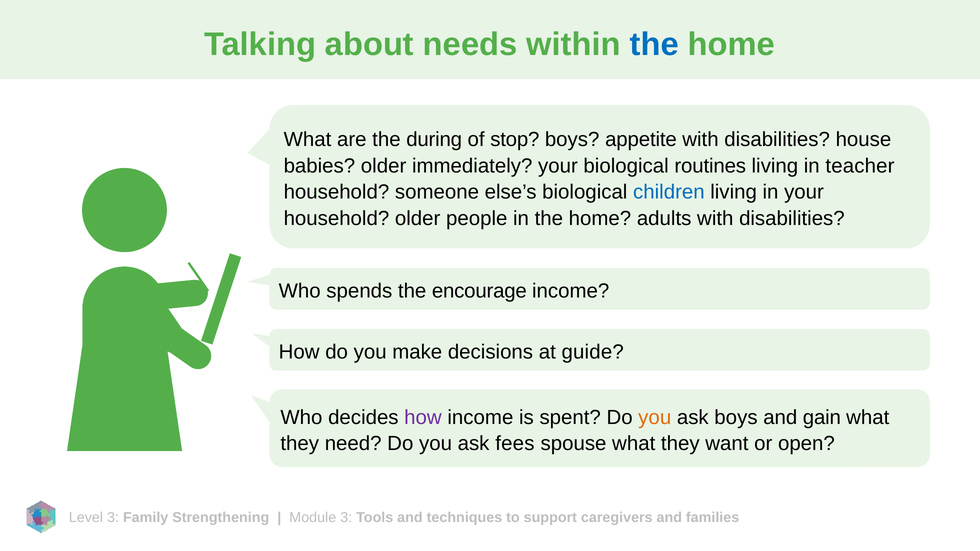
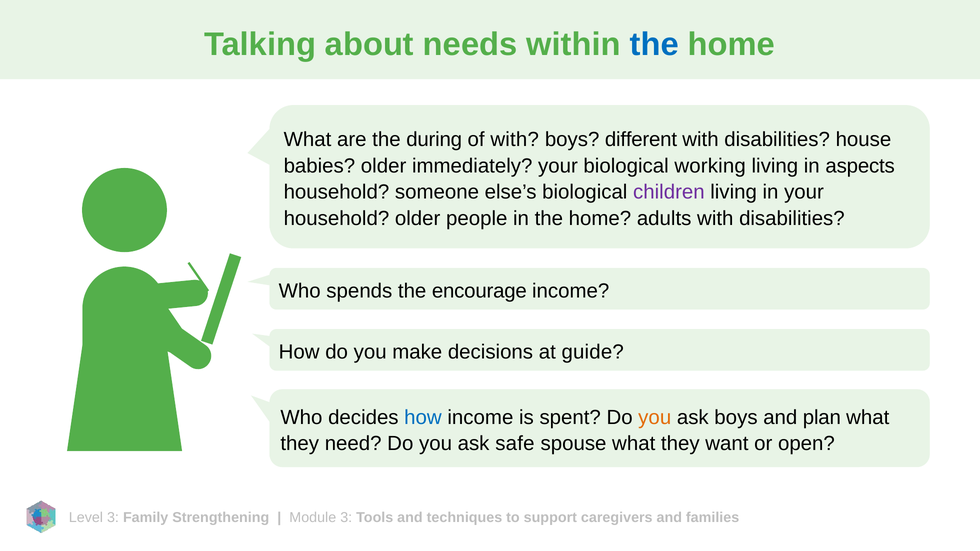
of stop: stop -> with (515, 140)
appetite: appetite -> different (641, 140)
routines: routines -> working (710, 166)
teacher: teacher -> aspects (860, 166)
children colour: blue -> purple (669, 192)
how colour: purple -> blue (423, 418)
gain: gain -> plan (822, 418)
fees: fees -> safe (515, 444)
